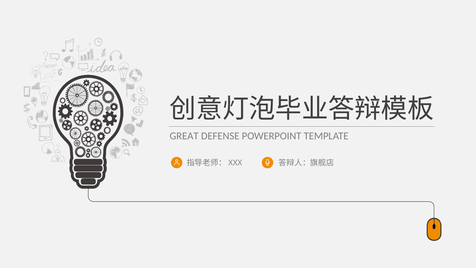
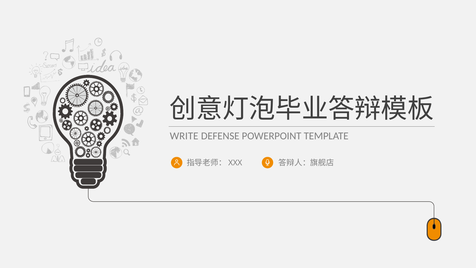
GREAT: GREAT -> WRITE (184, 136)
